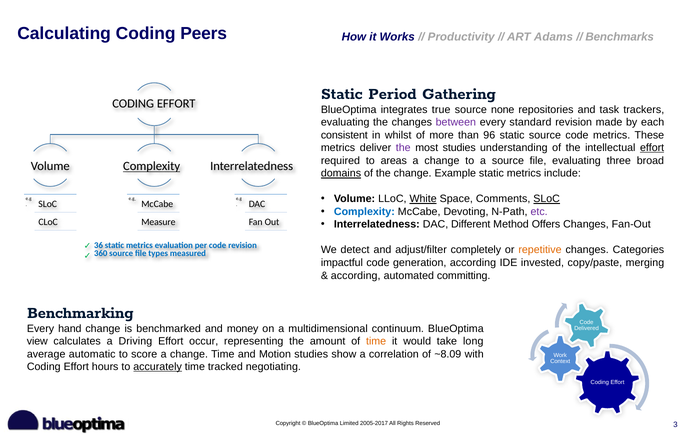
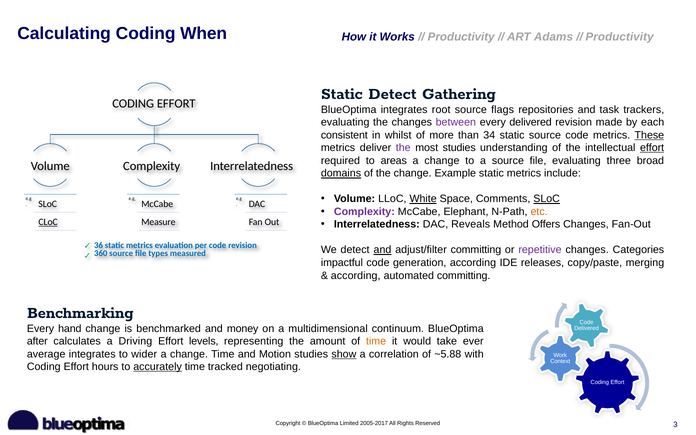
Peers: Peers -> When (204, 33)
Benchmarks: Benchmarks -> Productivity (620, 37)
Static Period: Period -> Detect (392, 93)
true: true -> root (441, 110)
none: none -> flags (503, 110)
every standard: standard -> delivered (531, 122)
96: 96 -> 34 (489, 135)
These underline: none -> present (649, 135)
Complexity underline: present -> none (152, 166)
Complexity colour: blue -> purple (364, 212)
Devoting: Devoting -> Elephant (466, 212)
etc colour: purple -> orange (539, 212)
CLoC underline: none -> present (48, 222)
Different: Different -> Reveals (471, 224)
and underline: none -> present (382, 250)
adjust/filter completely: completely -> committing (476, 250)
repetitive colour: orange -> purple (540, 250)
invested: invested -> releases (543, 263)
view: view -> after (37, 341)
occur: occur -> levels (204, 341)
long: long -> ever (473, 341)
average automatic: automatic -> integrates (92, 354)
score: score -> wider (144, 354)
show underline: none -> present (344, 354)
~8.09: ~8.09 -> ~5.88 (448, 354)
